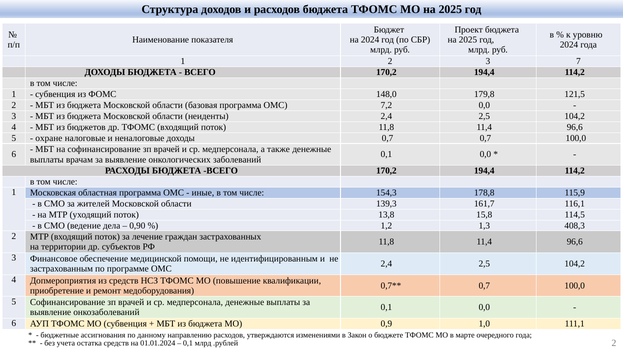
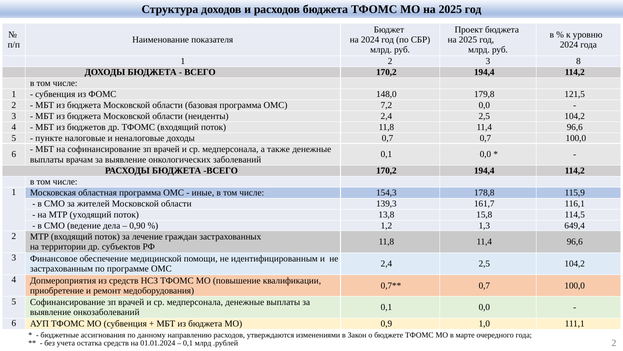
7: 7 -> 8 (578, 61)
охране: охране -> пункте (49, 138)
408,3: 408,3 -> 649,4 (575, 225)
